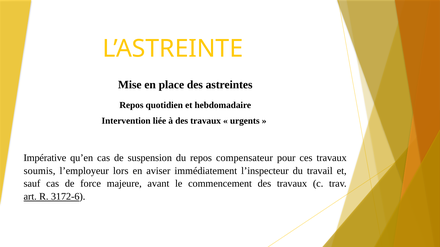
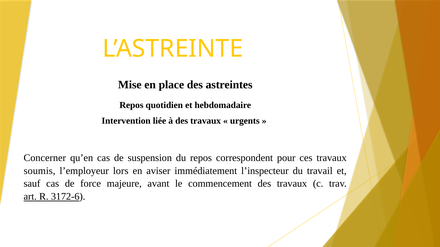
Impérative: Impérative -> Concerner (45, 158)
compensateur: compensateur -> correspondent (244, 158)
